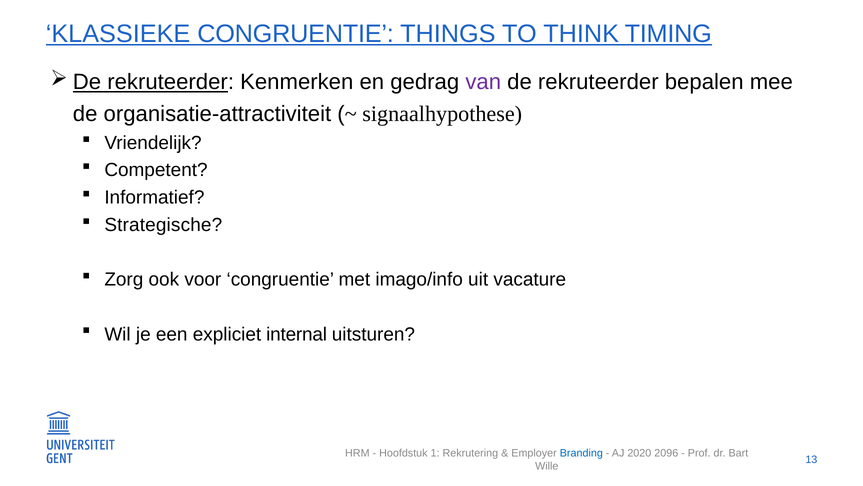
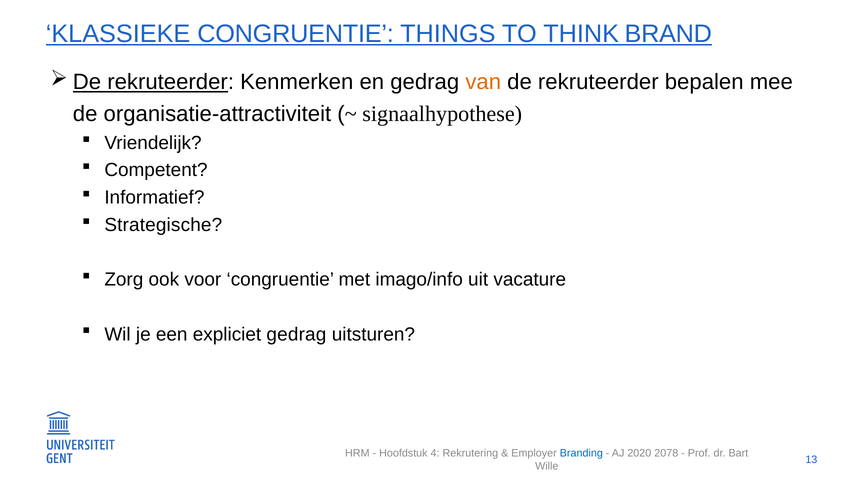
TIMING: TIMING -> BRAND (668, 34)
van colour: purple -> orange (483, 82)
expliciet internal: internal -> gedrag (296, 334)
1: 1 -> 4 (435, 453)
2096: 2096 -> 2078 (666, 453)
